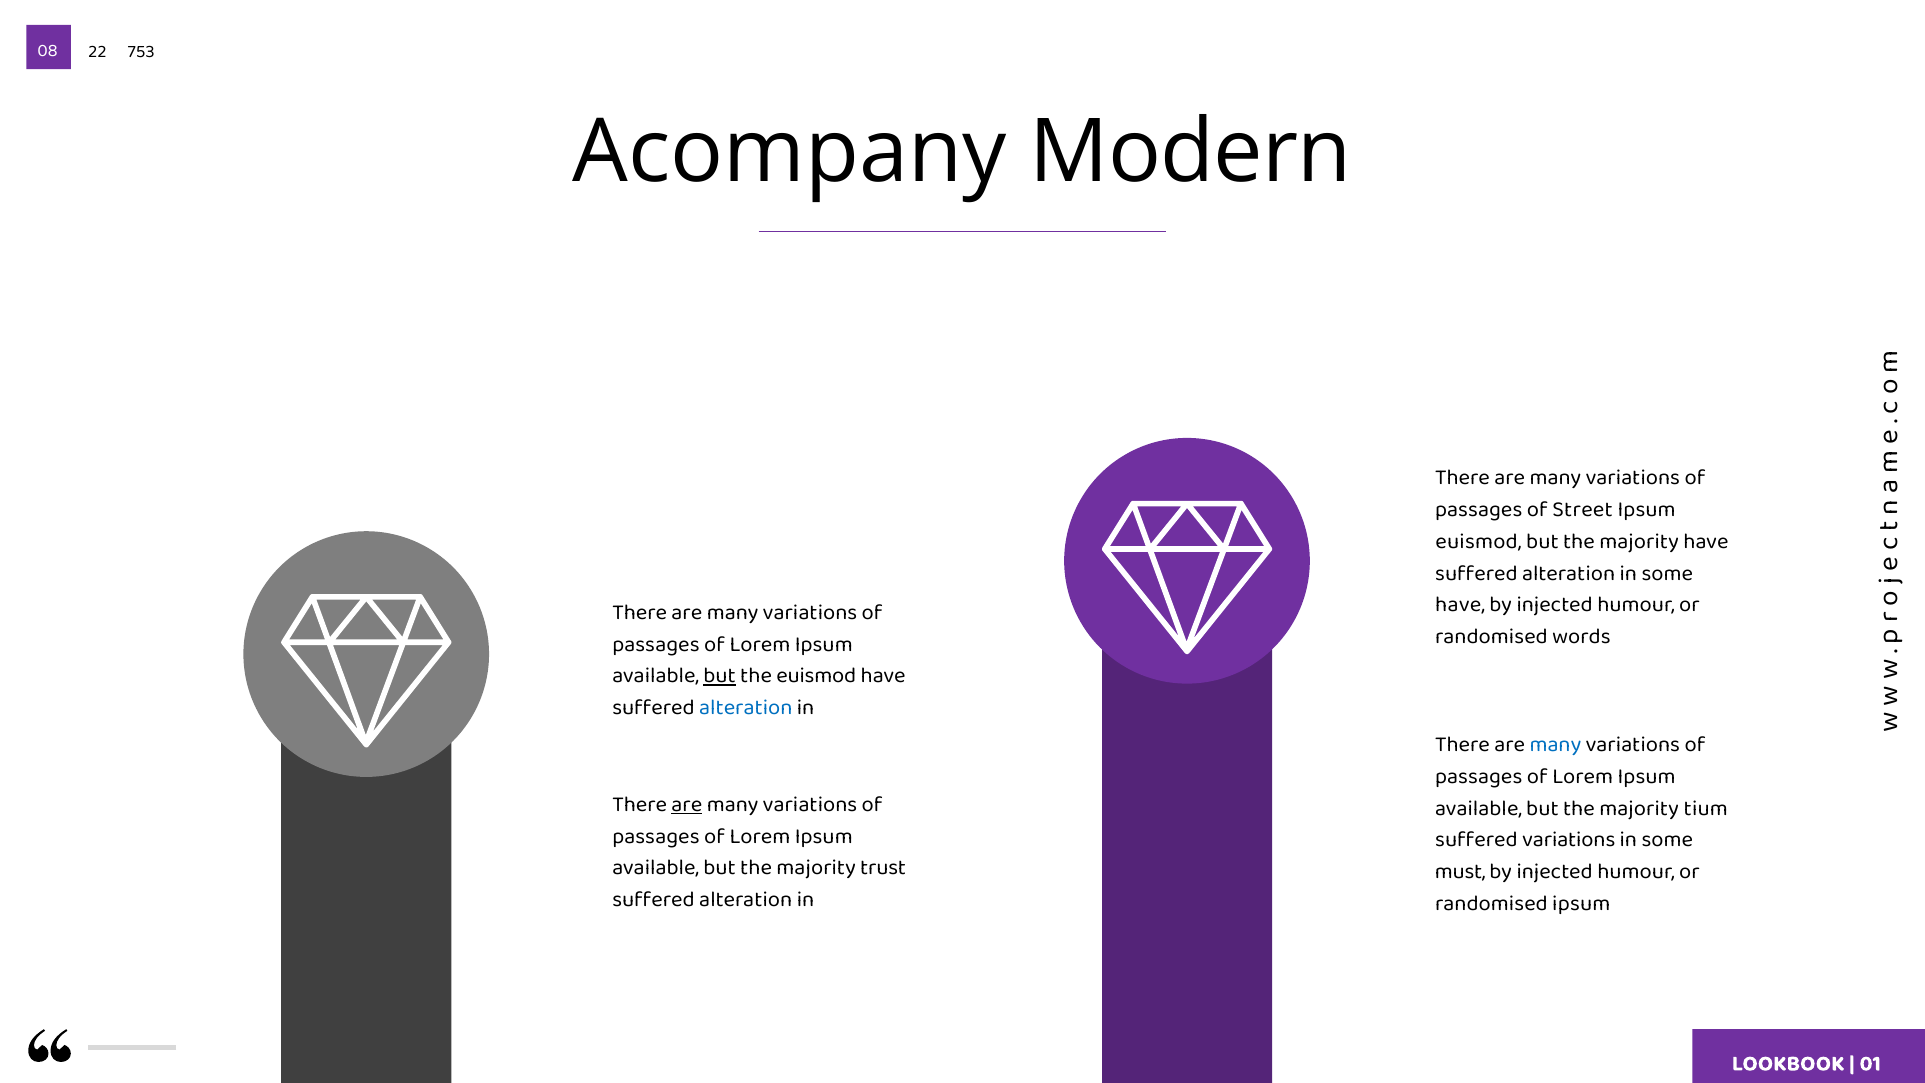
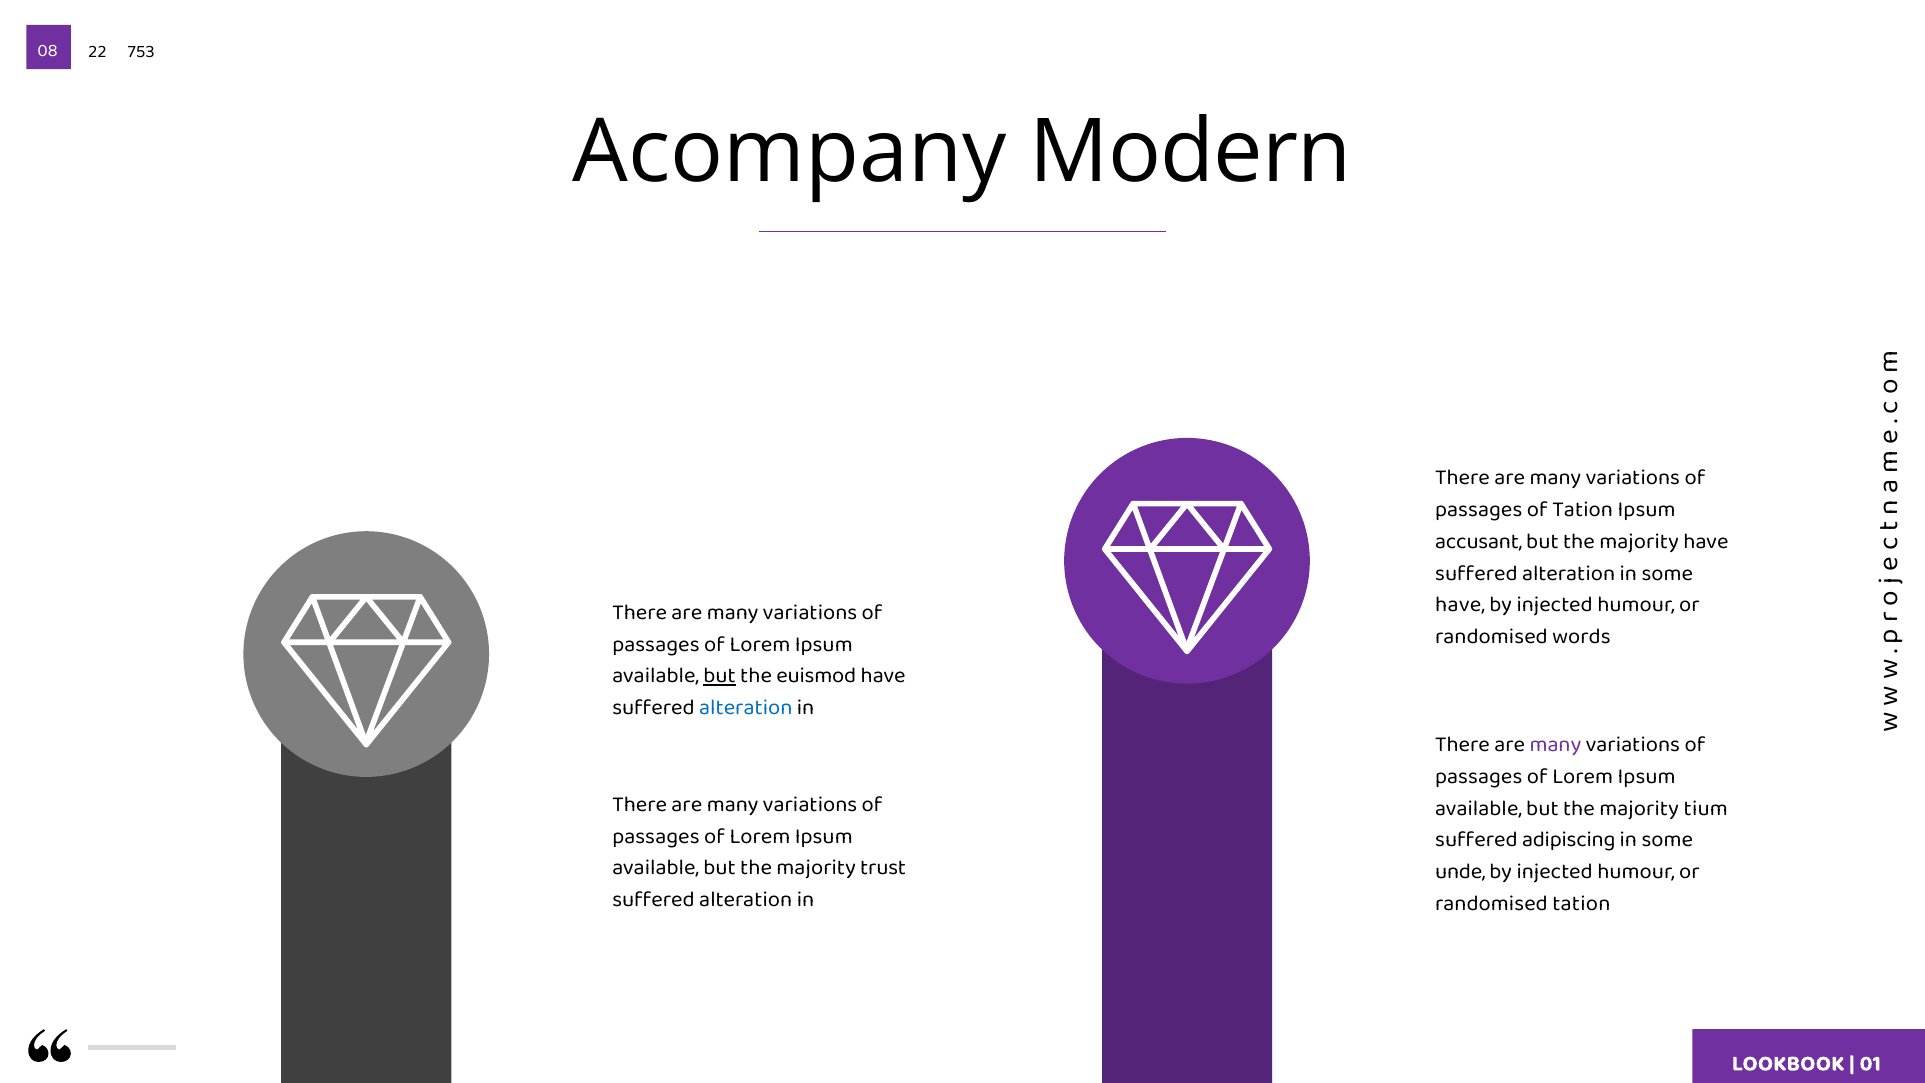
of Street: Street -> Tation (1583, 509)
euismod: euismod -> accusant (1479, 541)
many colour: blue -> purple (1555, 744)
are underline: present -> none (687, 804)
suffered variations: variations -> adipiscing (1569, 839)
must: must -> unde (1460, 871)
randomised ipsum: ipsum -> tation (1581, 903)
